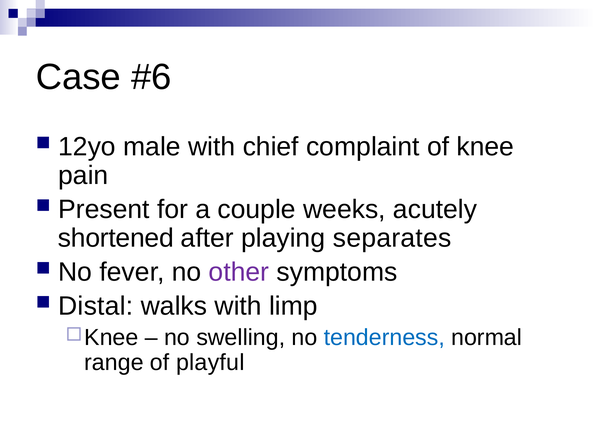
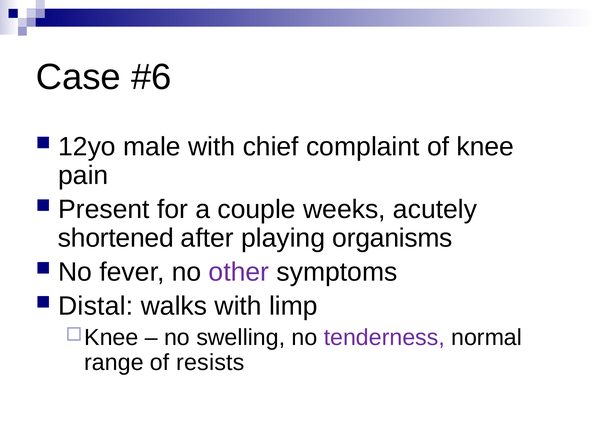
separates: separates -> organisms (392, 238)
tenderness colour: blue -> purple (384, 337)
playful: playful -> resists (210, 362)
